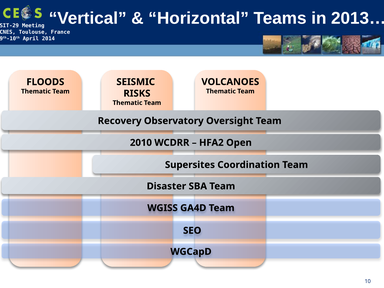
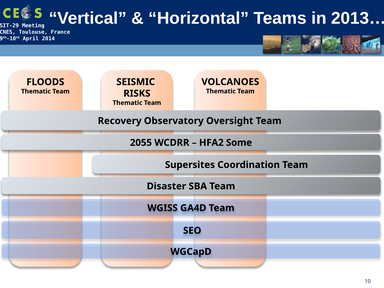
2010: 2010 -> 2055 (141, 143)
Open: Open -> Some (239, 143)
